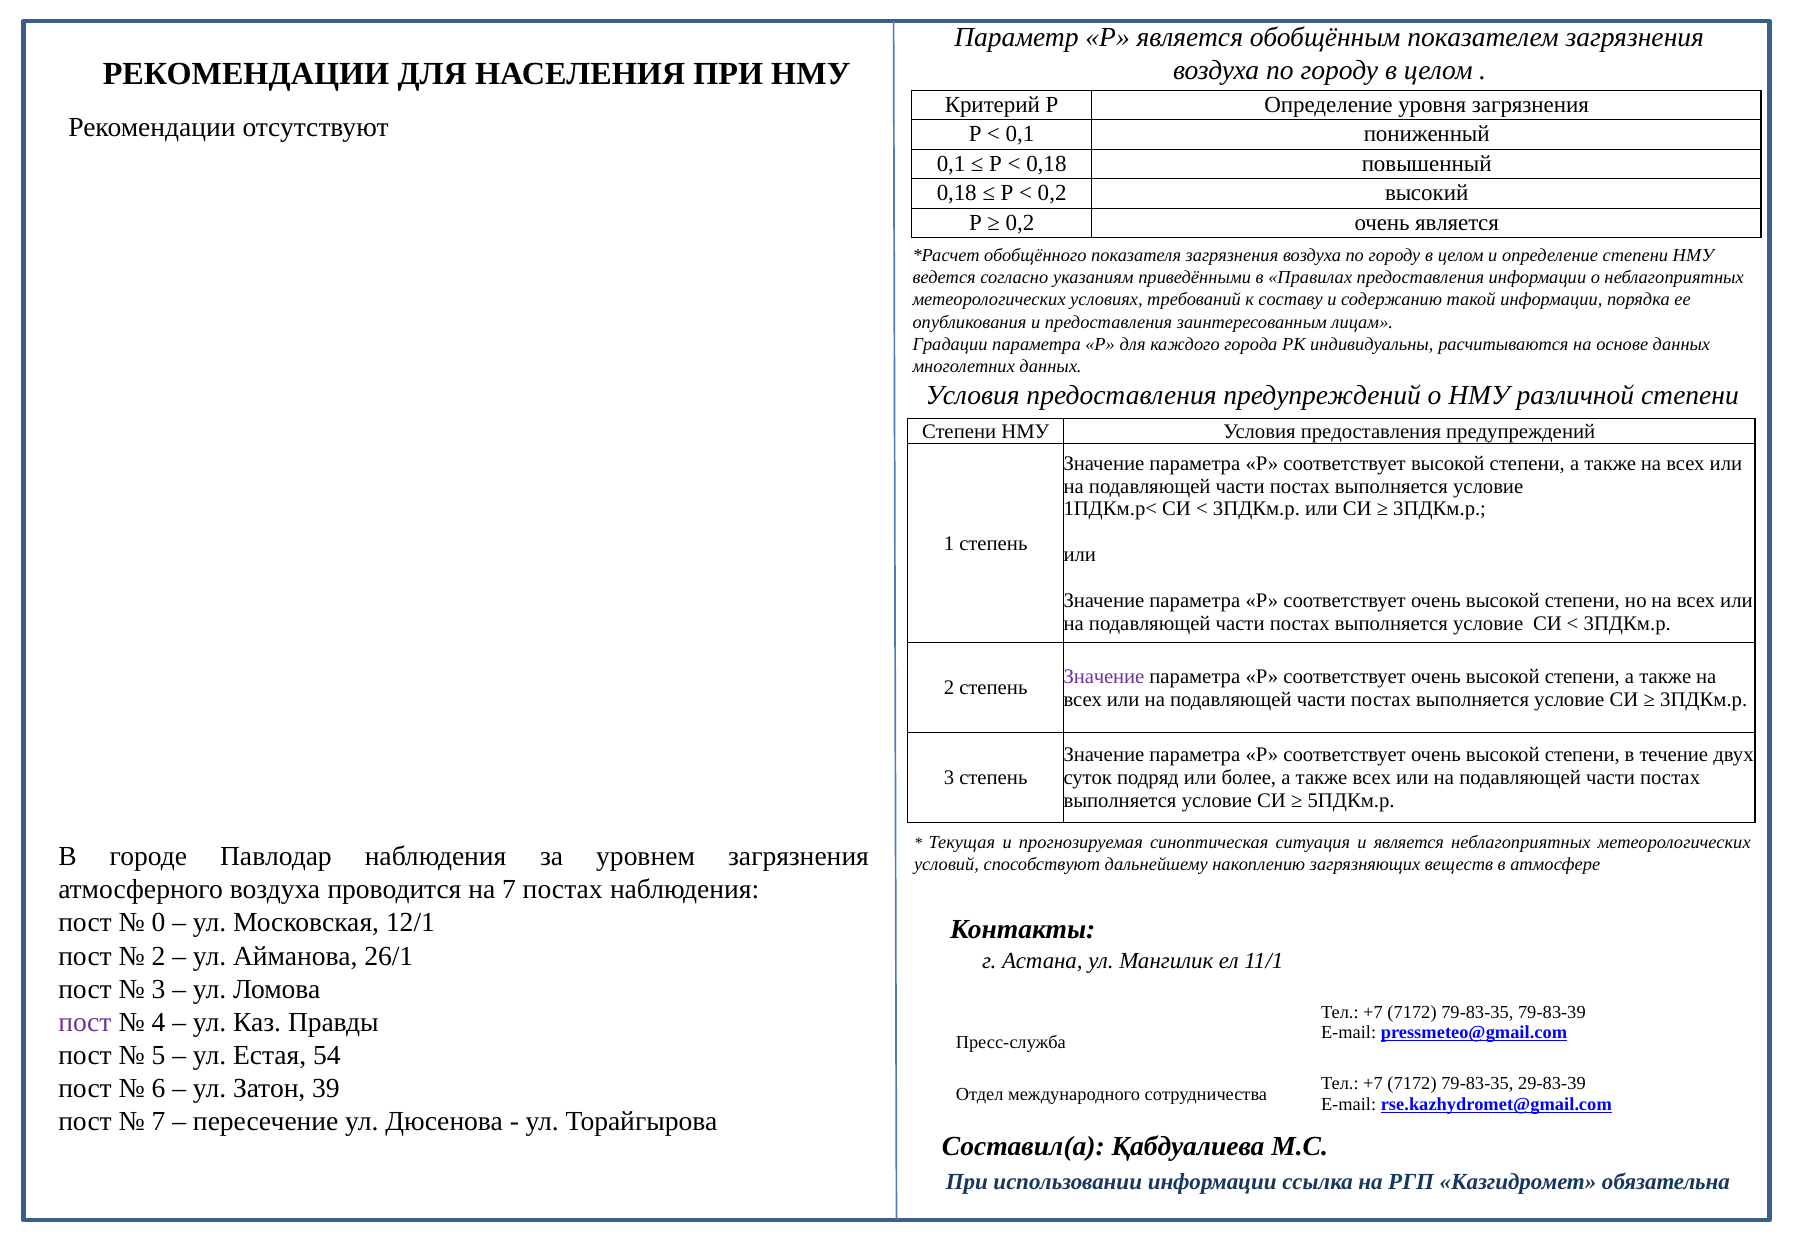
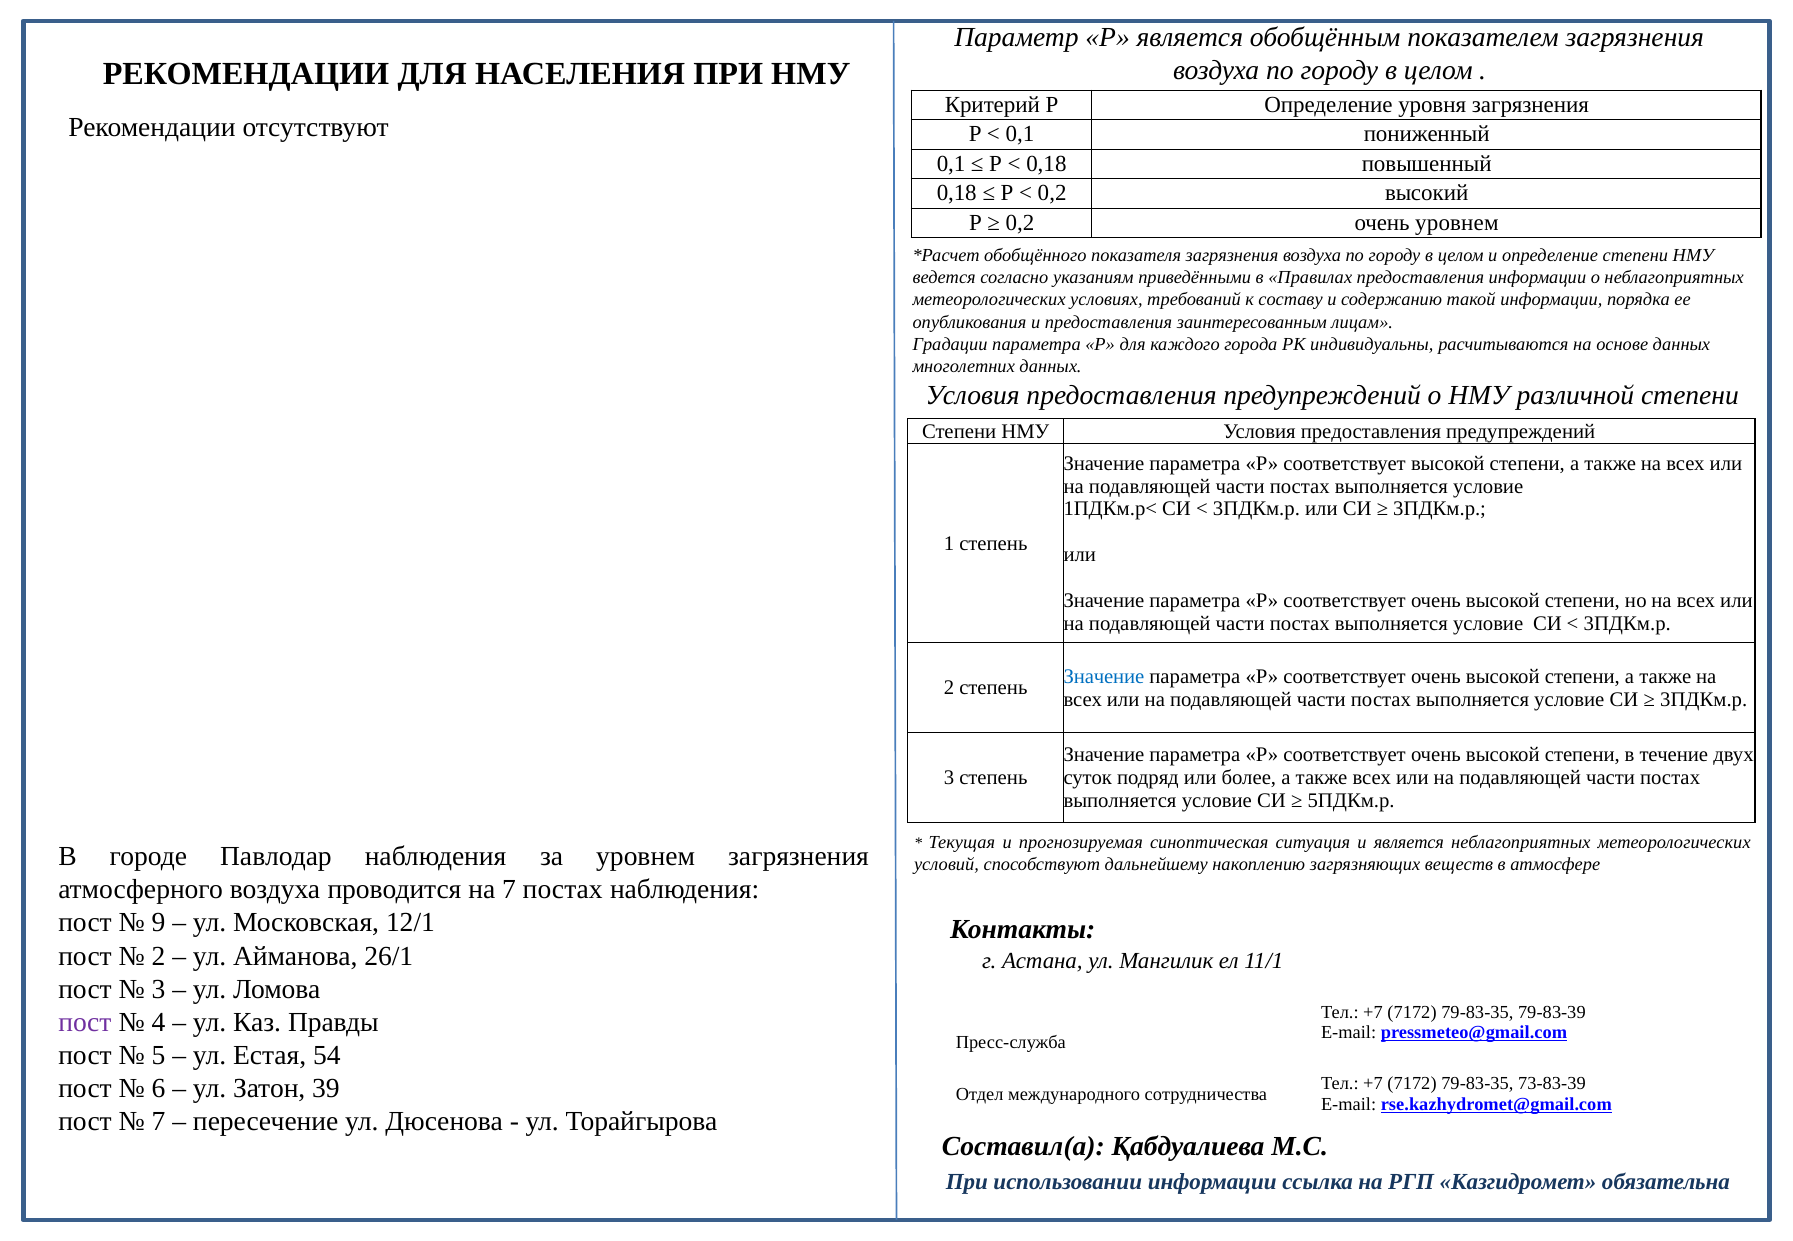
очень является: является -> уровнем (1457, 223)
Значение colour: purple -> blue (1104, 677)
0: 0 -> 9 (159, 923)
29-83-39: 29-83-39 -> 73-83-39 (1552, 1084)
